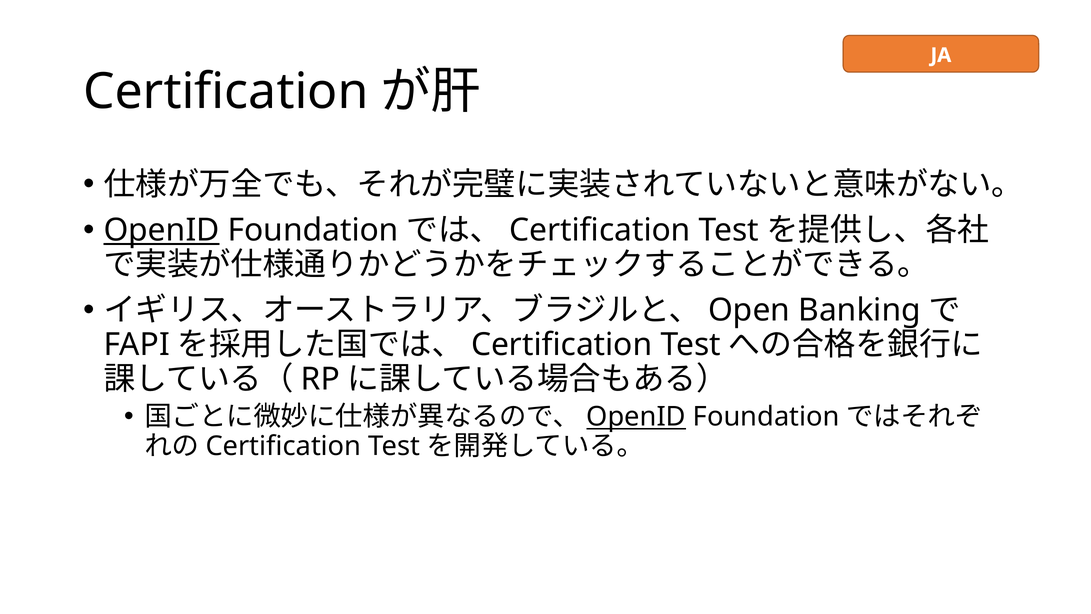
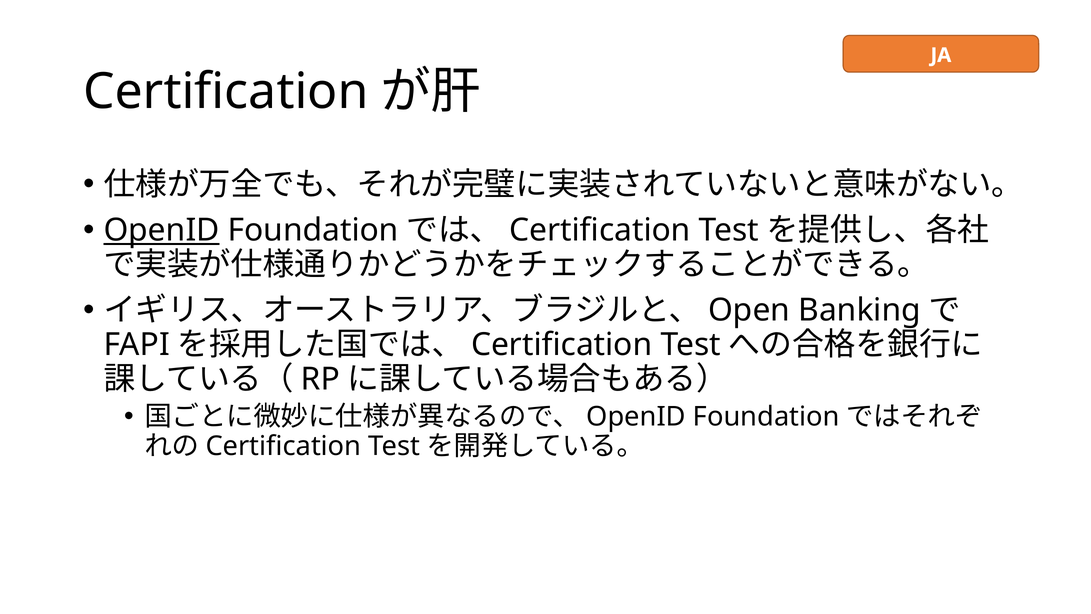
OpenID underline: present -> none (636, 417)
